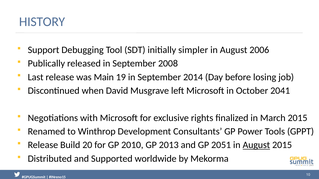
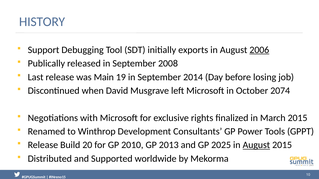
simpler: simpler -> exports (193, 50)
2006 underline: none -> present (259, 50)
2041: 2041 -> 2074 (280, 91)
2051: 2051 -> 2025 (221, 145)
